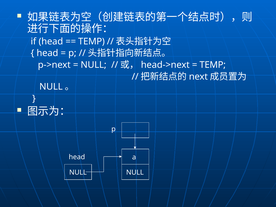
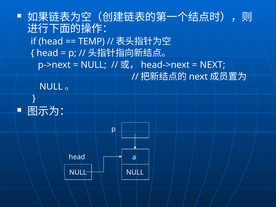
TEMP: TEMP -> NEXT (213, 65)
